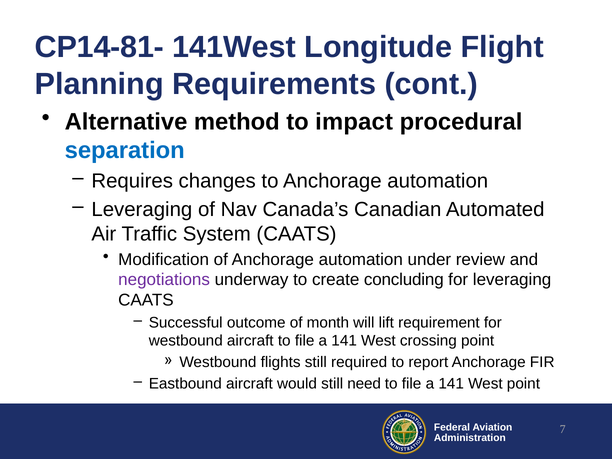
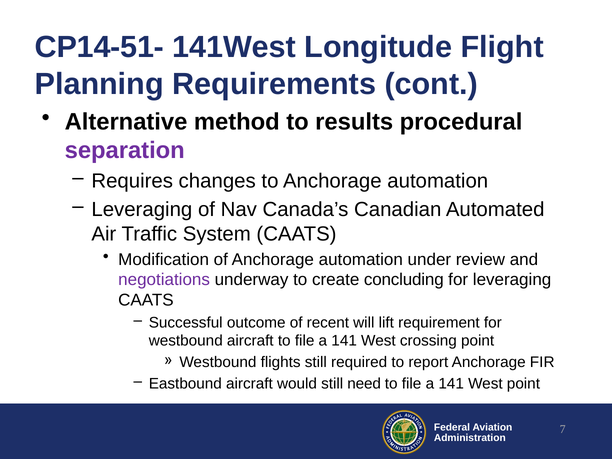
CP14-81-: CP14-81- -> CP14-51- (99, 47)
impact: impact -> results (354, 122)
separation colour: blue -> purple (125, 150)
month: month -> recent (328, 323)
